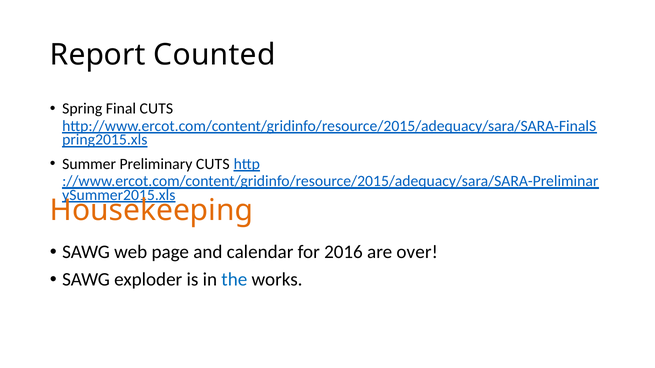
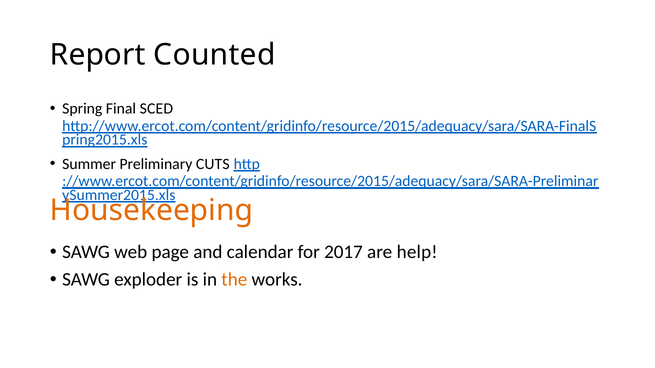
Final CUTS: CUTS -> SCED (156, 109)
2016: 2016 -> 2017 (343, 252)
over: over -> help (417, 252)
the colour: blue -> orange (234, 280)
